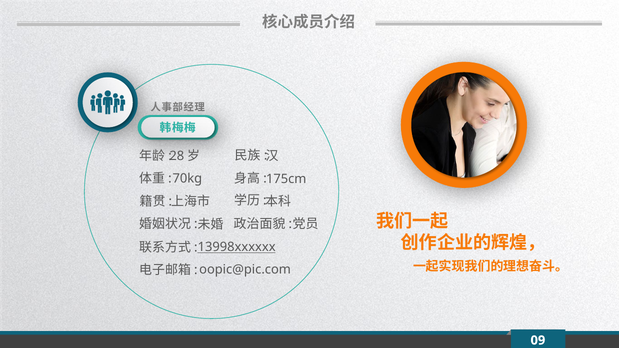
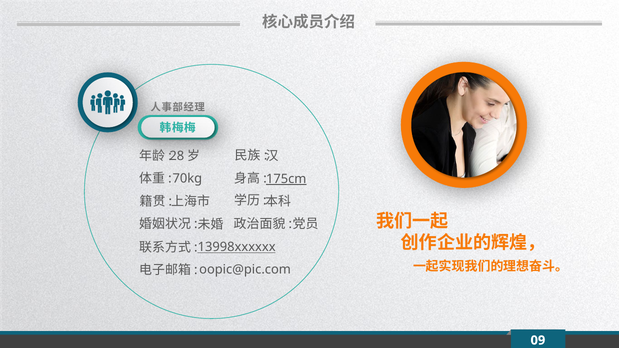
175cm underline: none -> present (286, 179)
